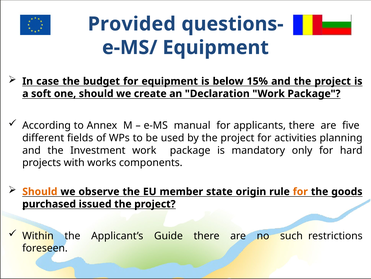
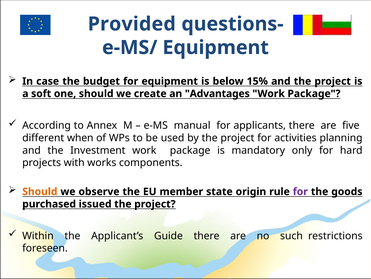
Declaration: Declaration -> Advantages (217, 93)
fields: fields -> when (80, 138)
for colour: orange -> purple (300, 191)
